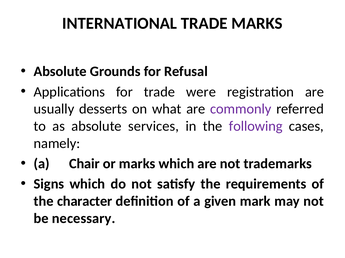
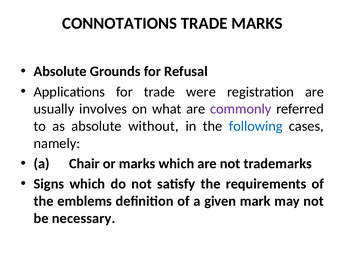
INTERNATIONAL: INTERNATIONAL -> CONNOTATIONS (120, 23)
desserts: desserts -> involves (103, 109)
services: services -> without (153, 127)
following colour: purple -> blue (256, 127)
character: character -> emblems (85, 202)
